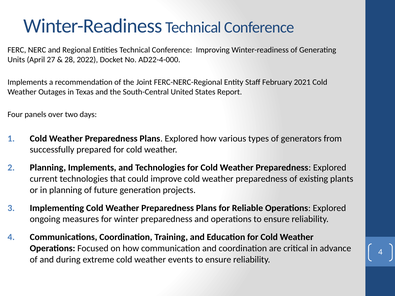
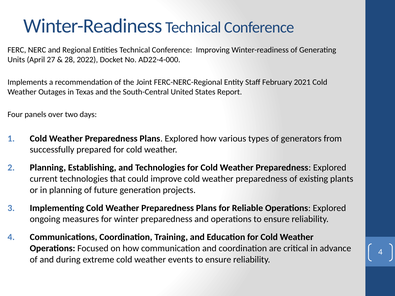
Planning Implements: Implements -> Establishing (92, 168)
